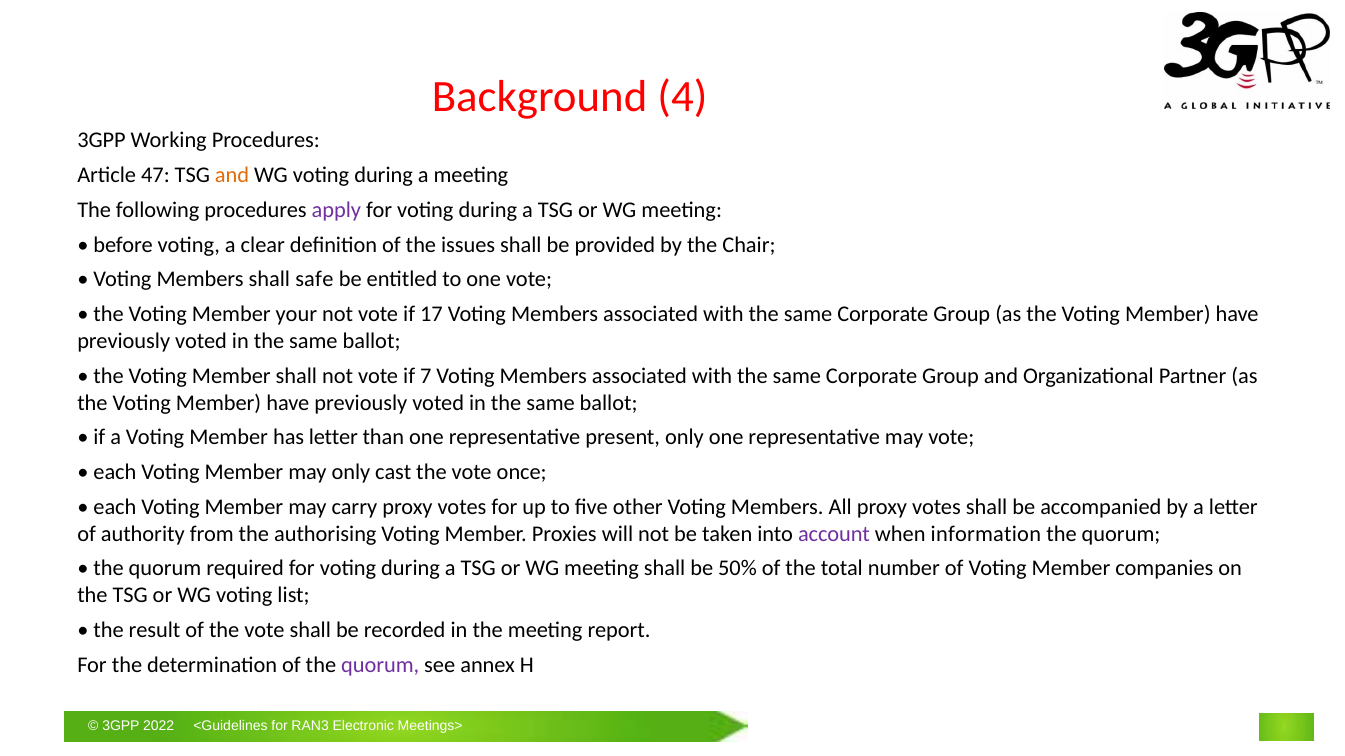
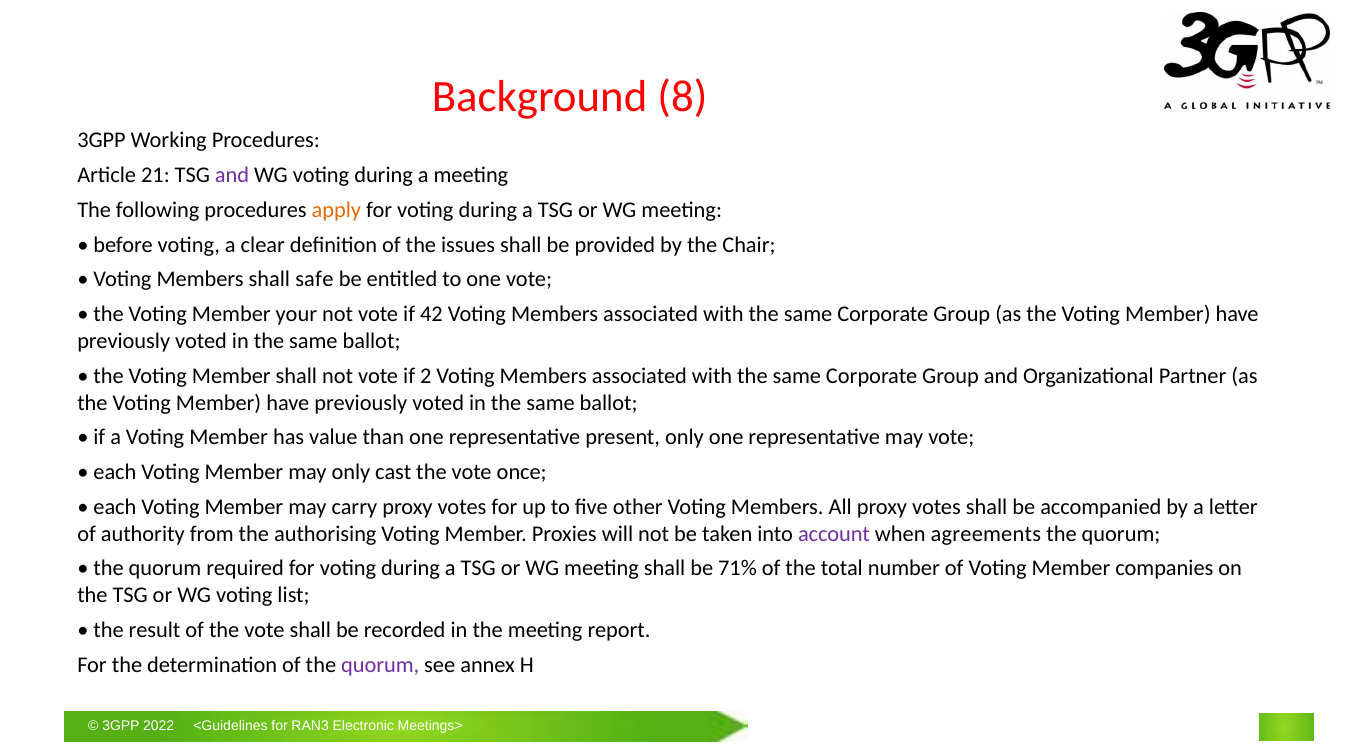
4: 4 -> 8 (682, 96)
47: 47 -> 21 (155, 175)
and colour: orange -> purple (232, 175)
apply colour: purple -> orange (336, 210)
17: 17 -> 42 (431, 314)
7: 7 -> 2 (426, 376)
has letter: letter -> value (333, 438)
information: information -> agreements (986, 534)
50%: 50% -> 71% (737, 569)
